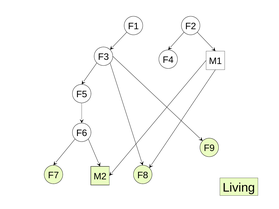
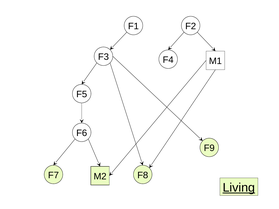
Living underline: none -> present (239, 188)
